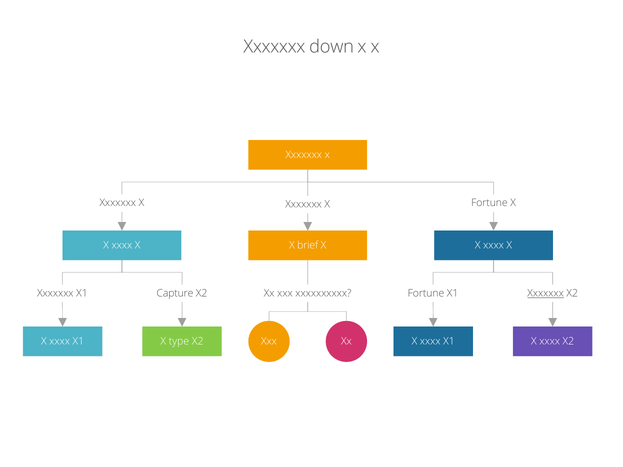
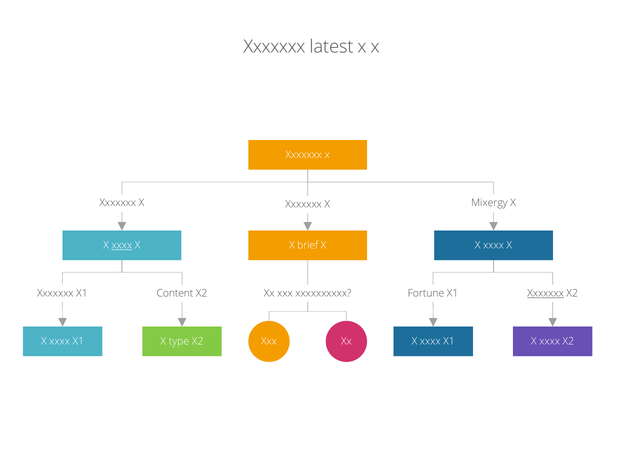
down: down -> latest (331, 47)
X Fortune: Fortune -> Mixergy (489, 203)
xxxx underline: none -> present (122, 245)
Capture: Capture -> Content (175, 293)
